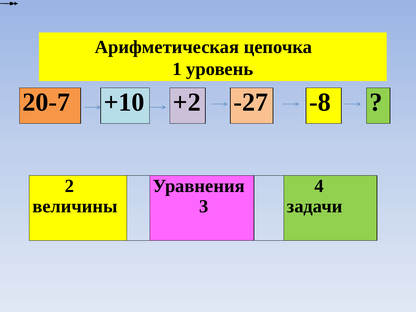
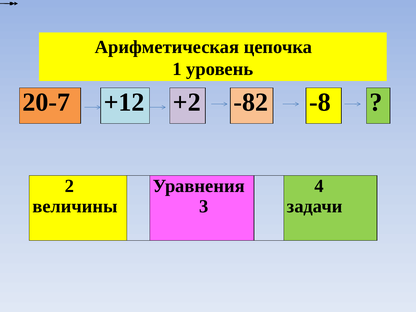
+10: +10 -> +12 (124, 102)
-27: -27 -> -82 (251, 102)
